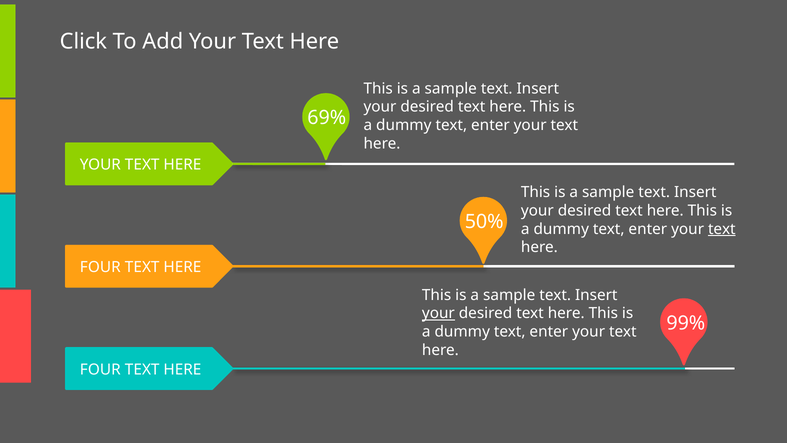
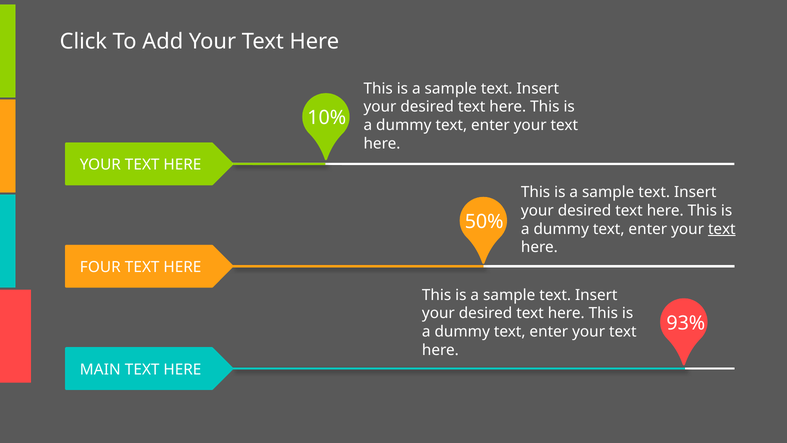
69%: 69% -> 10% (327, 118)
your underline: present -> none (438, 313)
99%: 99% -> 93% (686, 323)
FOUR: FOUR -> MAIN (100, 369)
